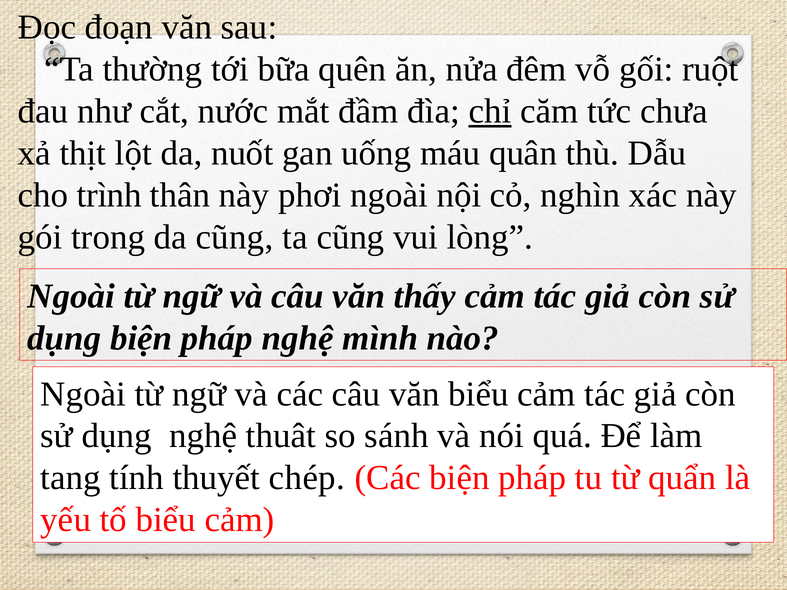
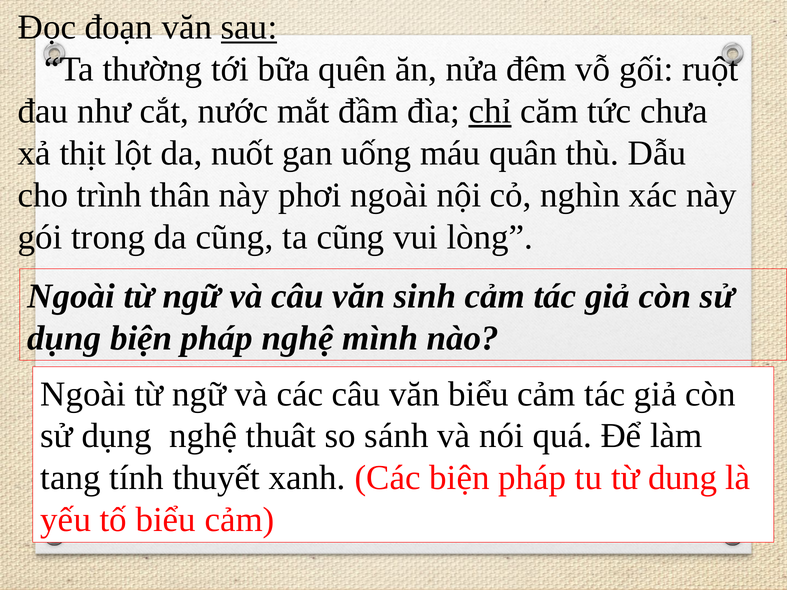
sau underline: none -> present (249, 27)
thấy: thấy -> sinh (425, 296)
chép: chép -> xanh (307, 478)
quẩn: quẩn -> dung (683, 478)
